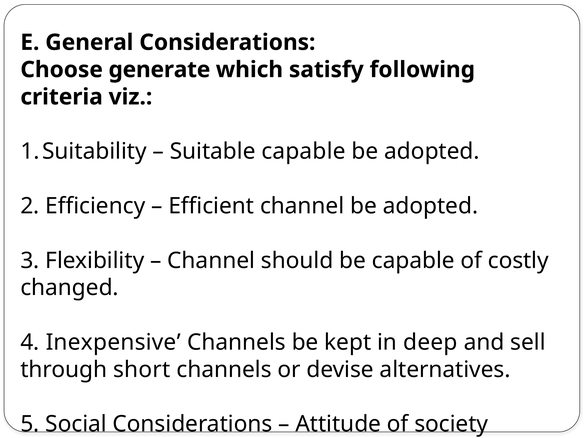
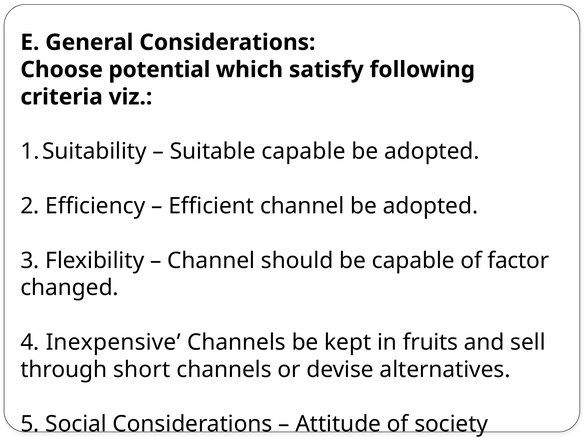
generate: generate -> potential (159, 70)
costly: costly -> factor (518, 261)
deep: deep -> fruits (431, 342)
